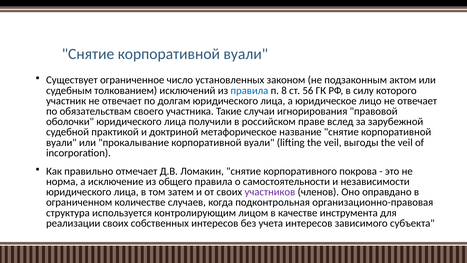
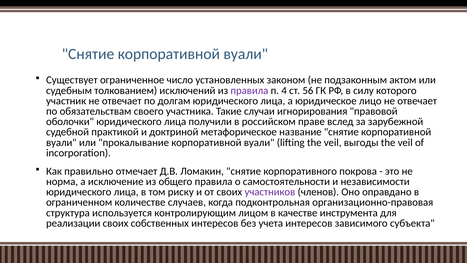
правила colour: blue -> purple (249, 90)
8: 8 -> 4 (284, 90)
затем: затем -> риску (181, 192)
